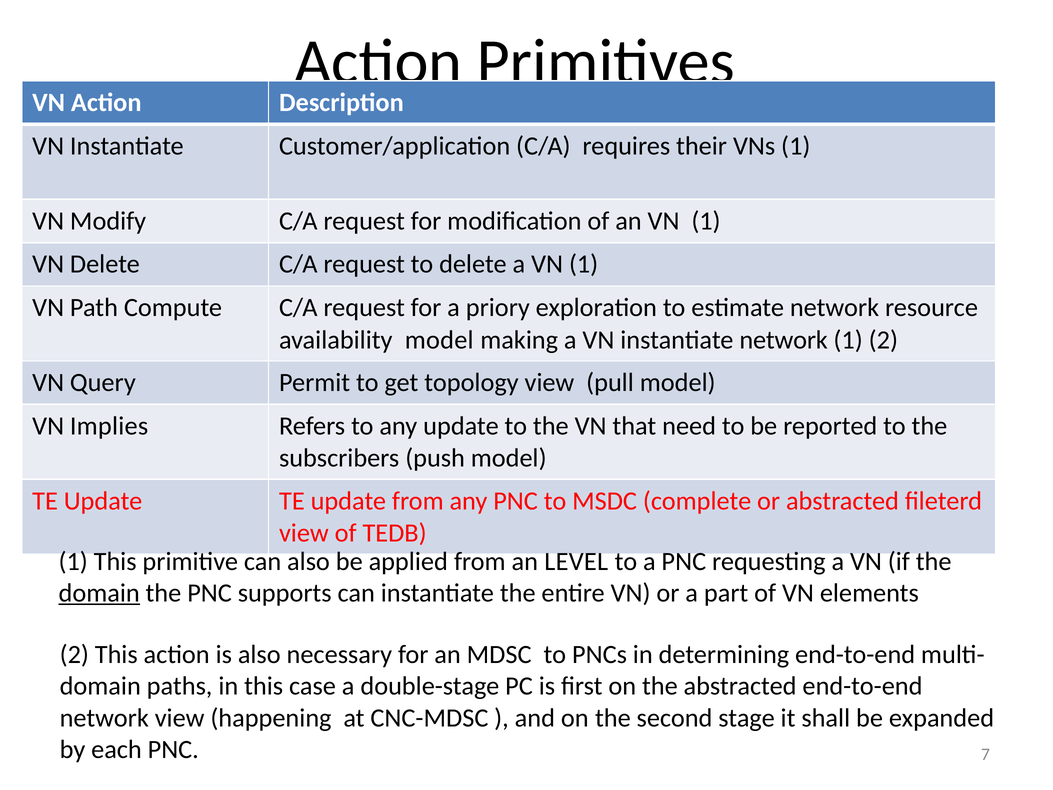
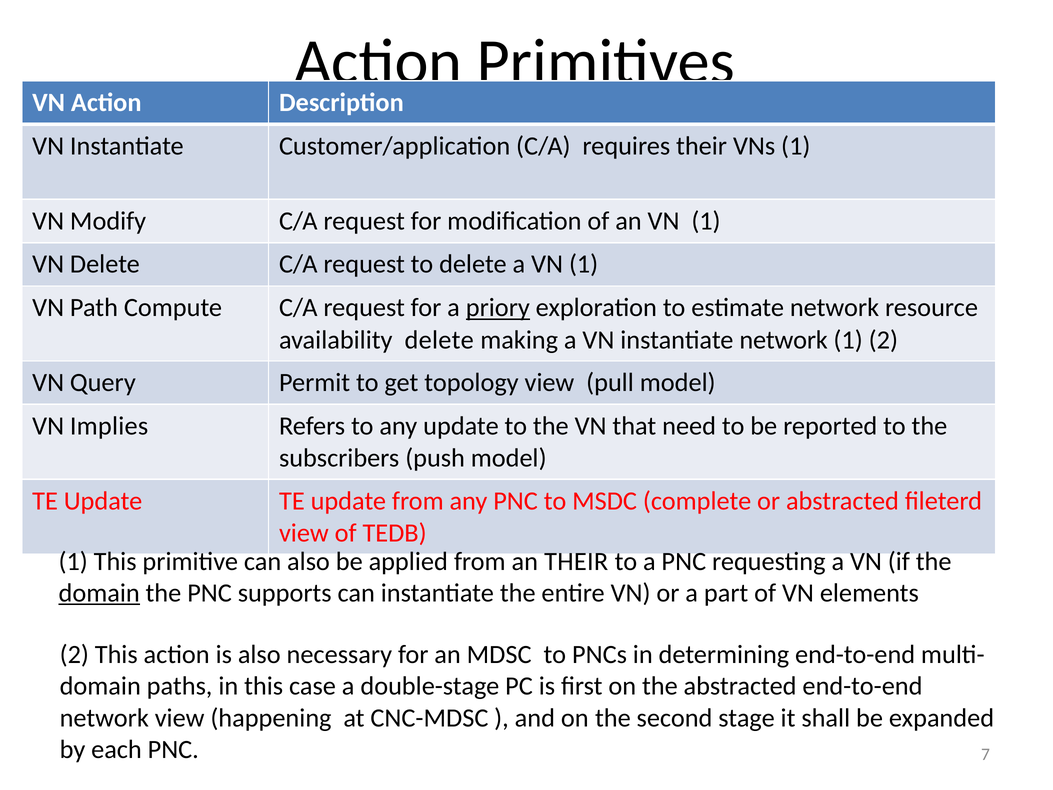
priory underline: none -> present (498, 308)
availability model: model -> delete (439, 340)
an LEVEL: LEVEL -> THEIR (576, 561)
